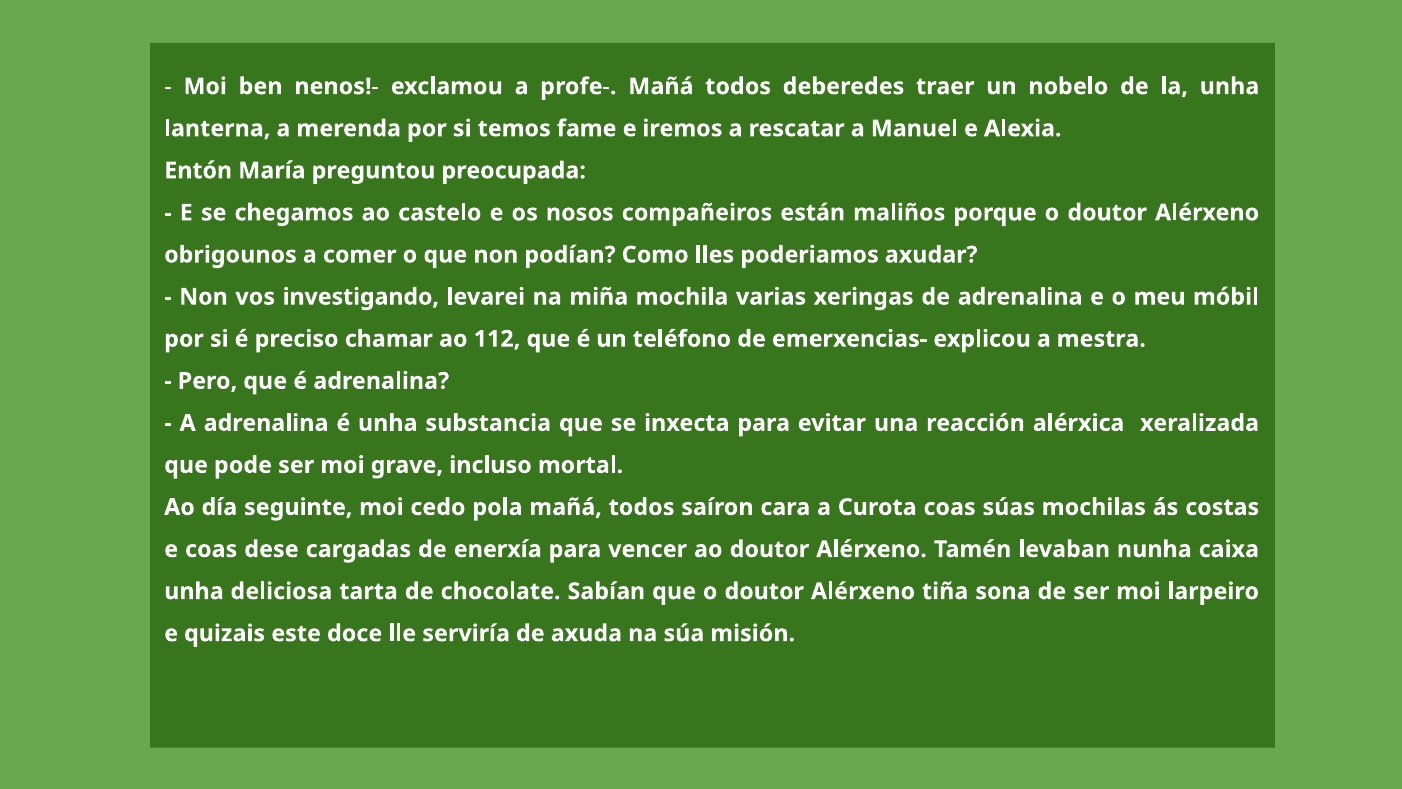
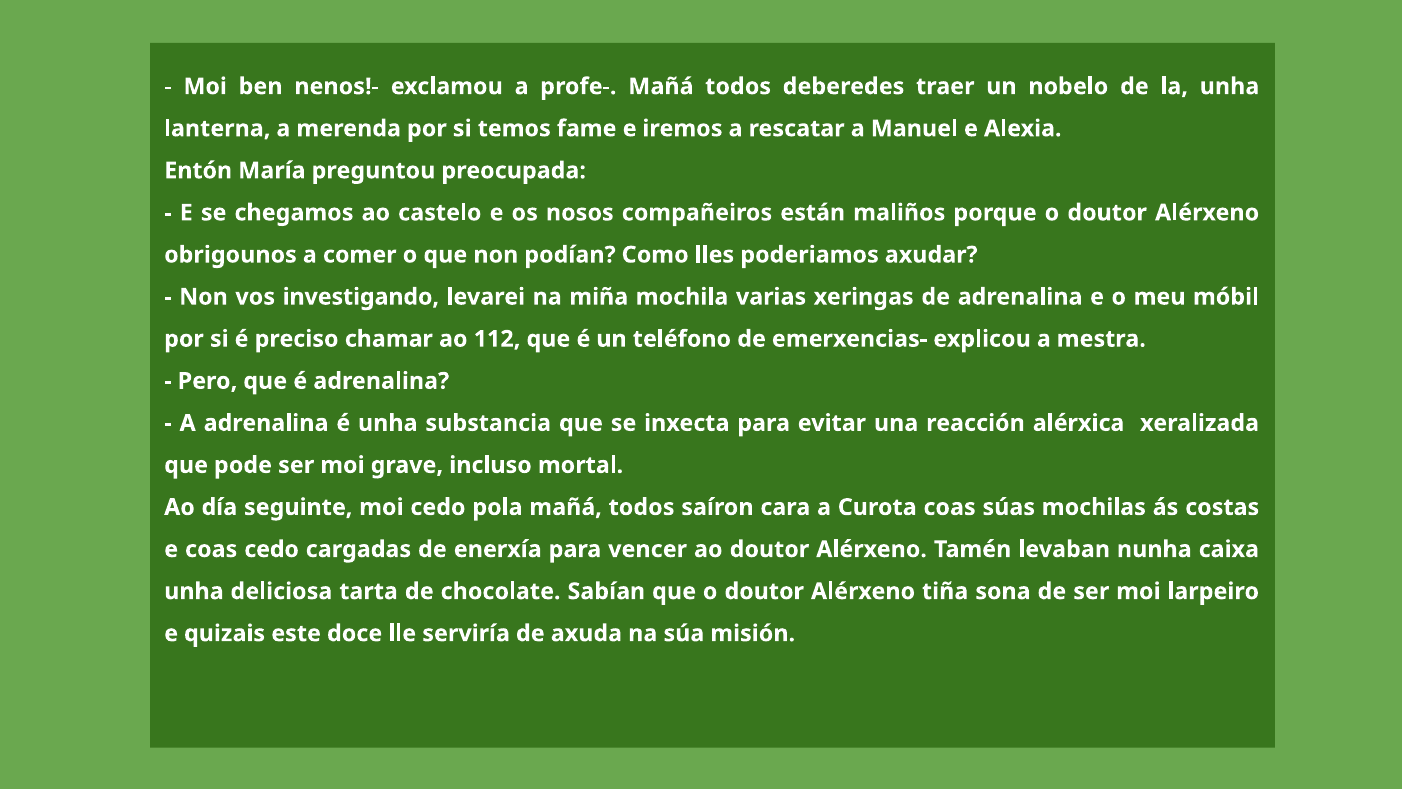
coas dese: dese -> cedo (272, 549)
